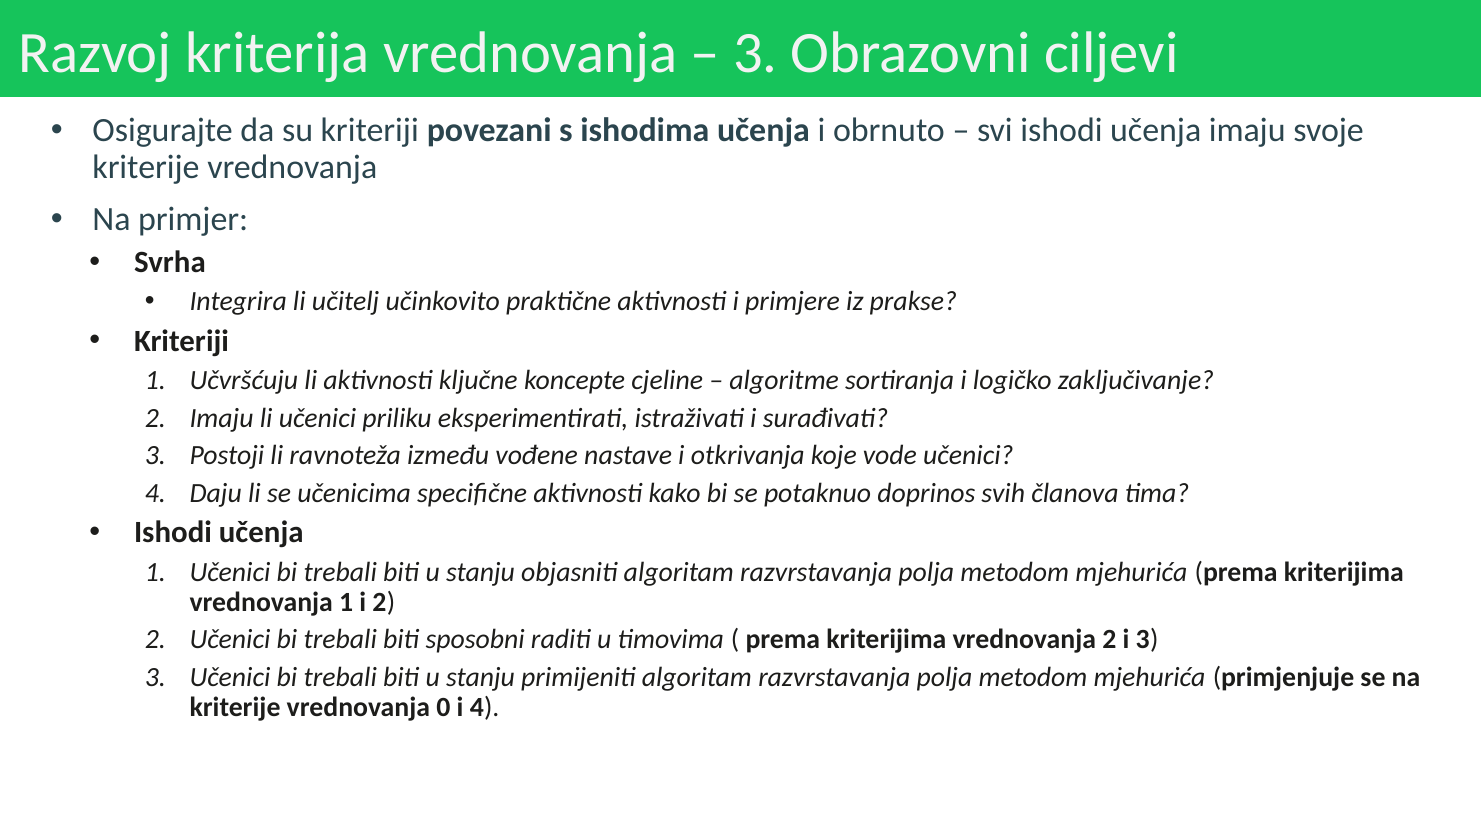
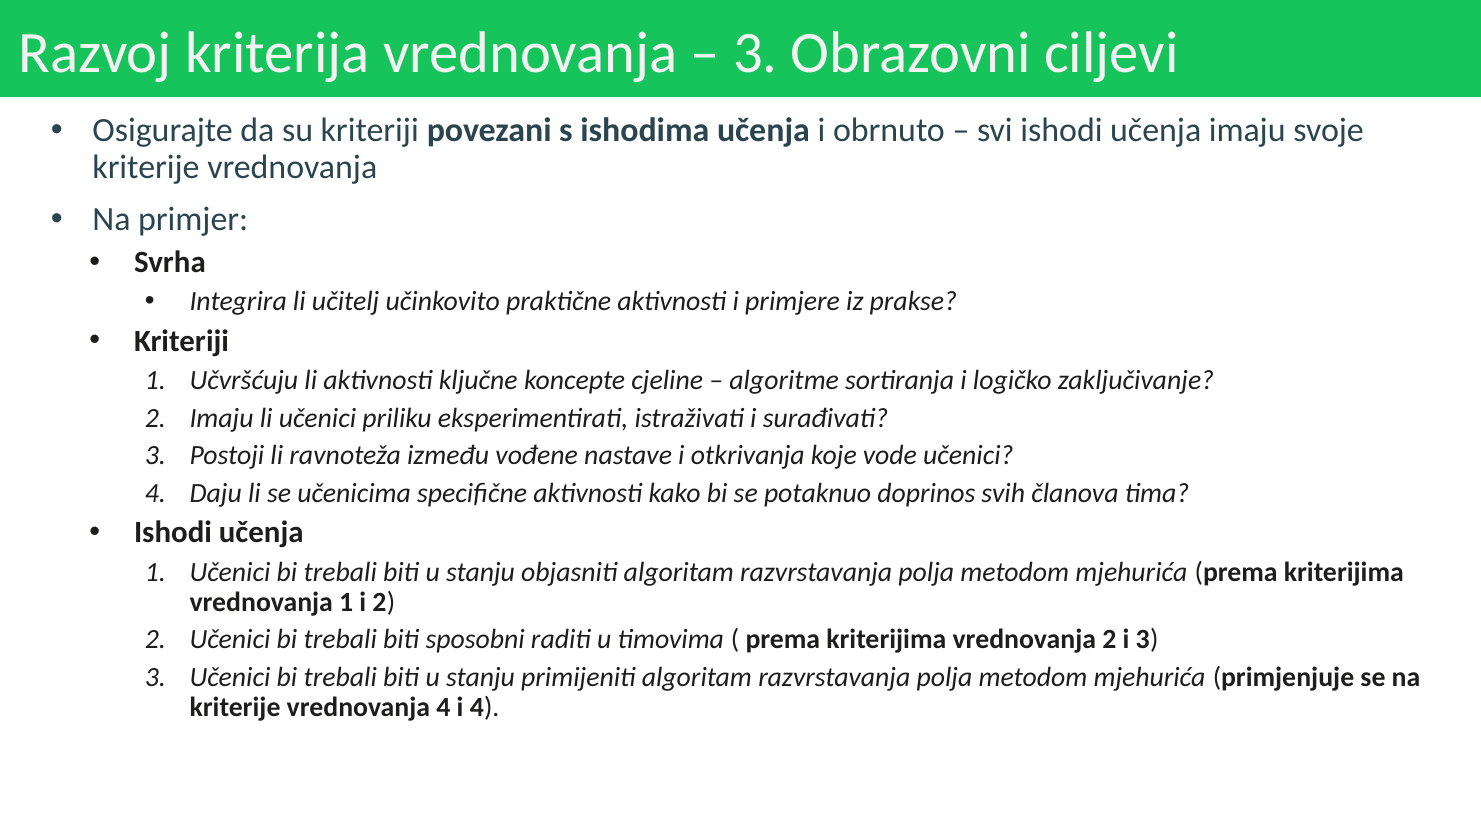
vrednovanja 0: 0 -> 4 (443, 707)
